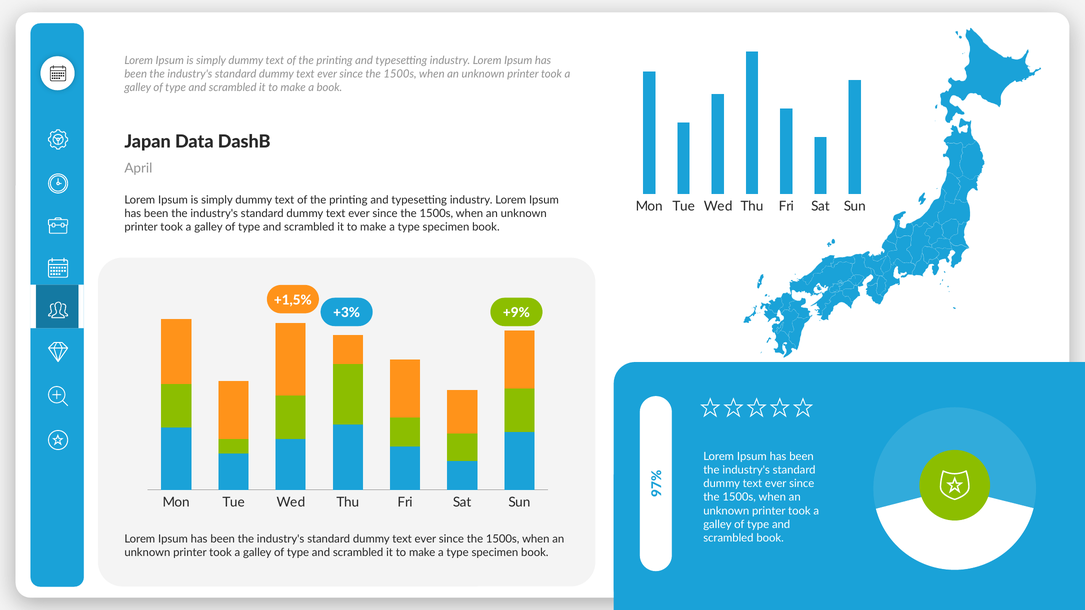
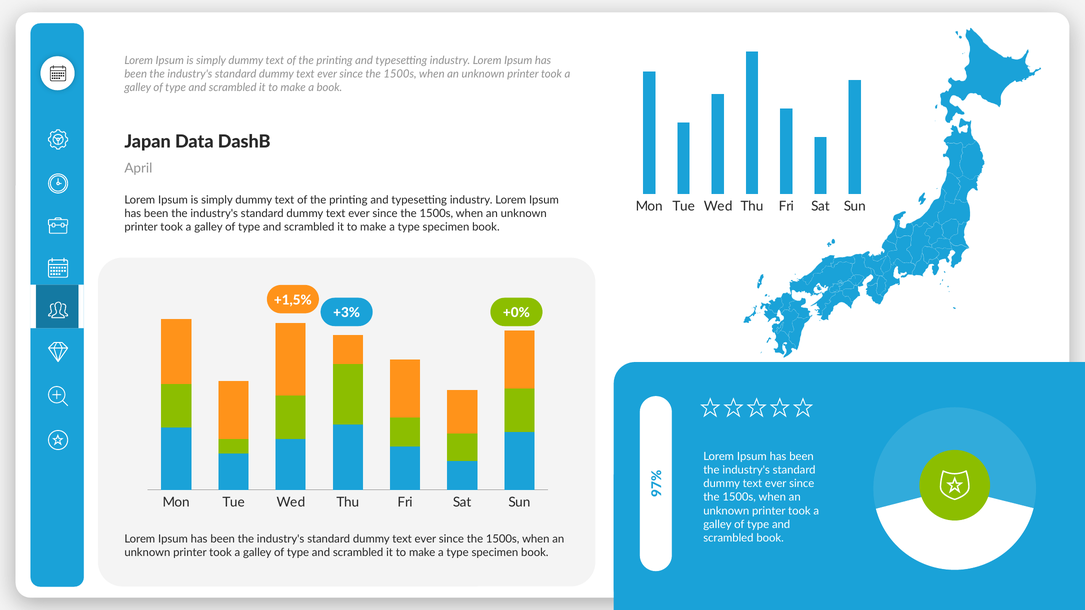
+9%: +9% -> +0% (516, 313)
